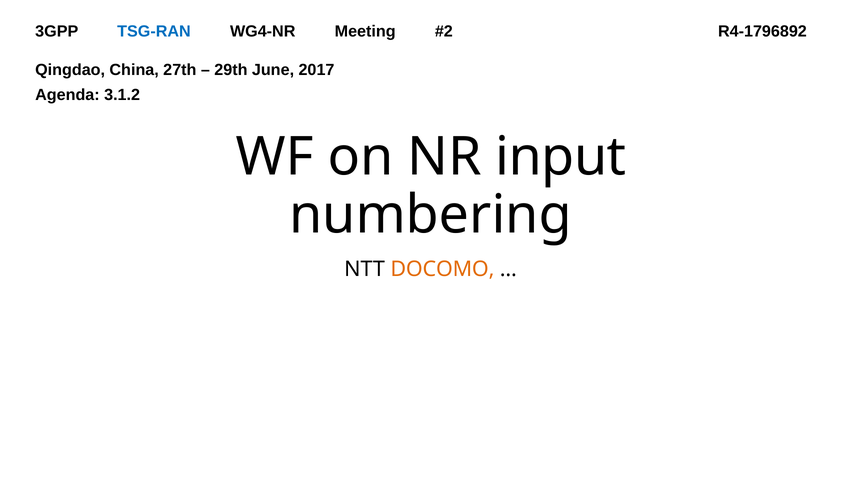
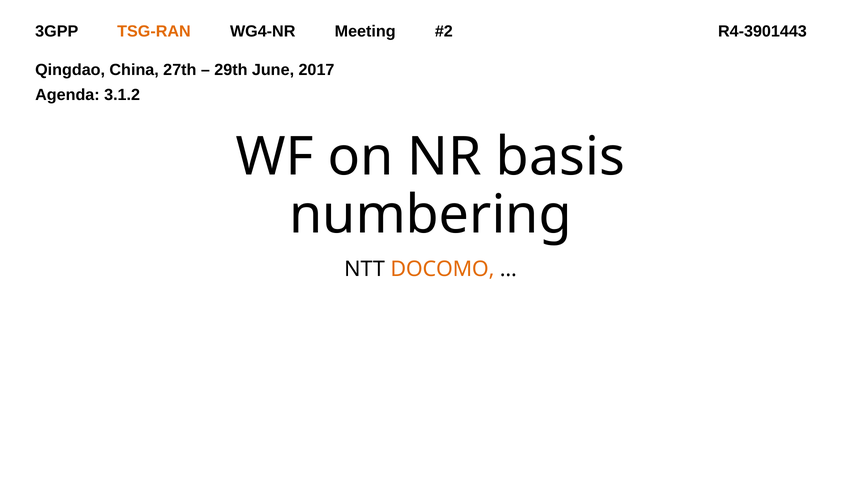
TSG-RAN colour: blue -> orange (154, 31)
R4-1796892: R4-1796892 -> R4-3901443 (762, 31)
input: input -> basis (560, 157)
